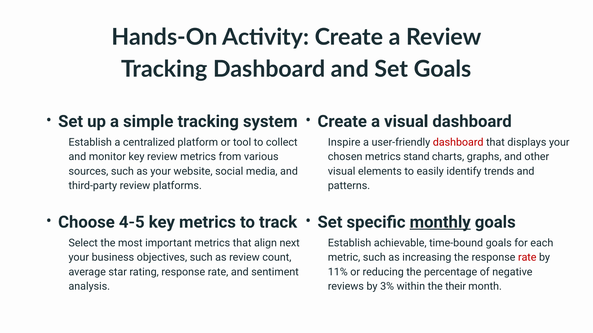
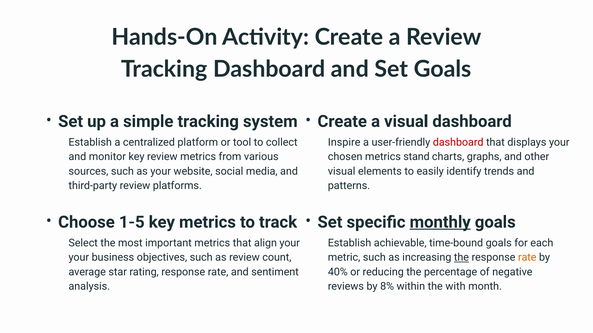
4-5: 4-5 -> 1-5 (132, 222)
align next: next -> your (290, 243)
the underline: none -> present (461, 258)
rate colour: red -> orange (527, 258)
11%: 11% -> 40% (338, 272)
3%: 3% -> 8% (387, 287)
their: their -> with (455, 287)
